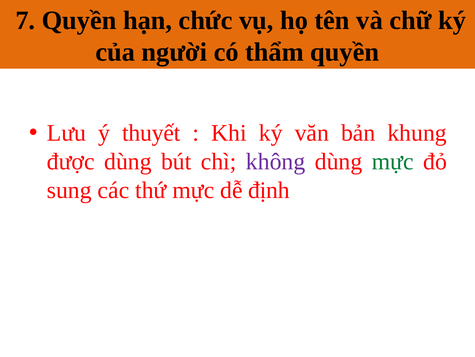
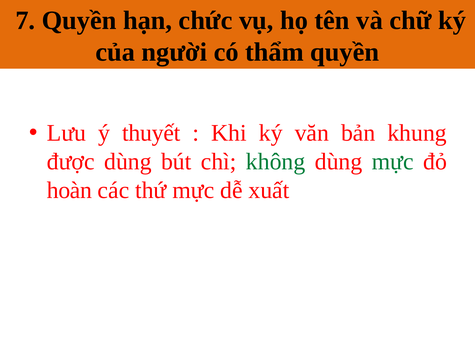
không colour: purple -> green (276, 161)
sung: sung -> hoàn (69, 190)
định: định -> xuất (269, 190)
